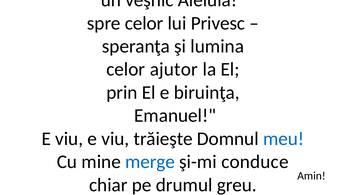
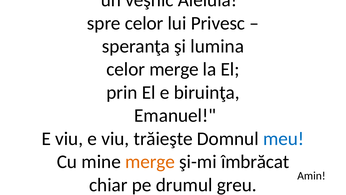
celor ajutor: ajutor -> merge (174, 69)
merge colour: blue -> orange (150, 162)
conduce: conduce -> îmbrăcat (255, 162)
